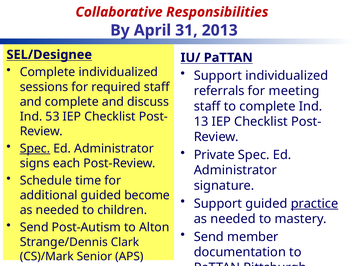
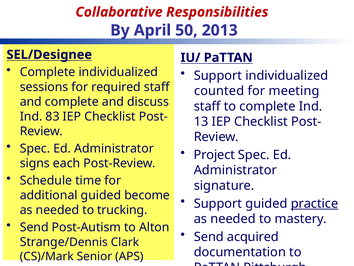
31: 31 -> 50 (186, 30)
referrals: referrals -> counted (219, 91)
53: 53 -> 83 (53, 116)
Spec underline: present -> none (35, 148)
Private: Private -> Project (214, 155)
children: children -> trucking (122, 210)
member: member -> acquired (253, 236)
